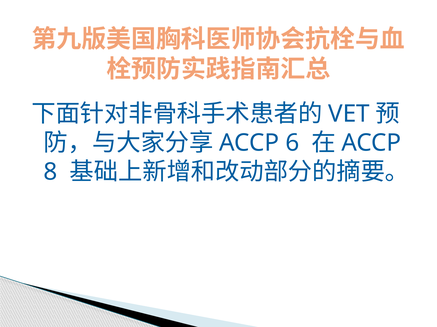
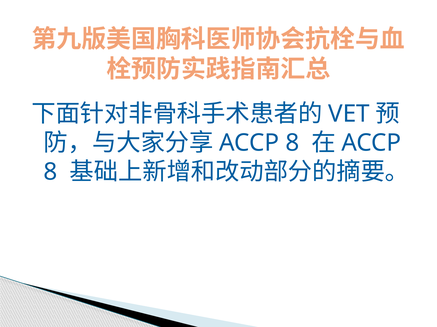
6: 6 -> 8 (292, 143)
